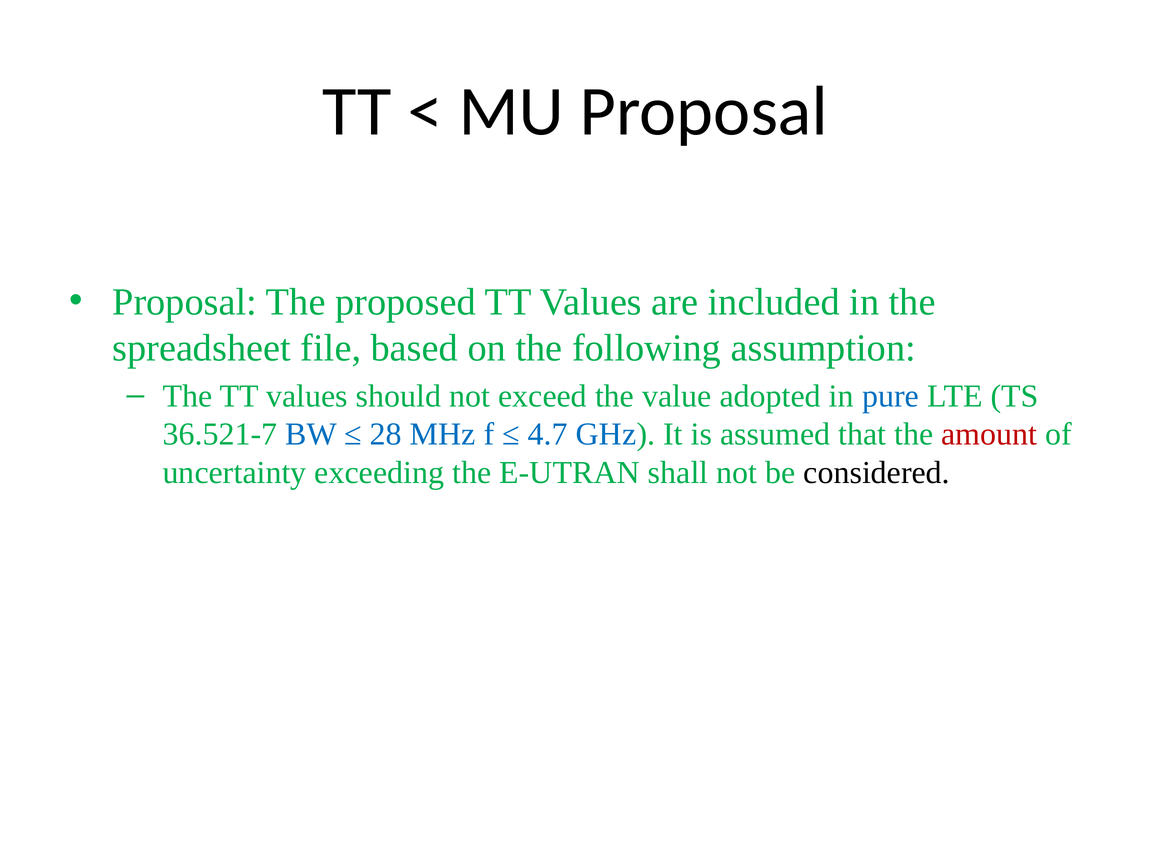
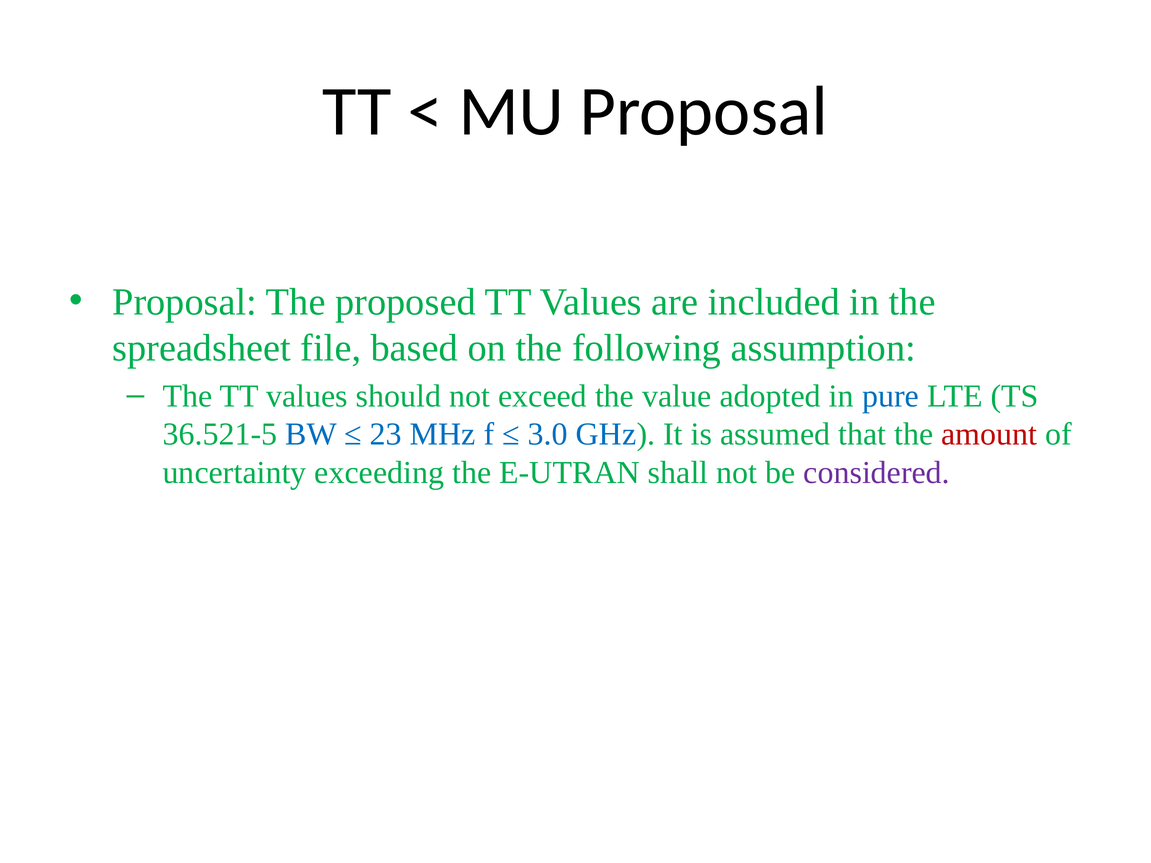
36.521-7: 36.521-7 -> 36.521-5 (220, 435)
28: 28 -> 23 (386, 435)
4.7: 4.7 -> 3.0 (548, 435)
considered colour: black -> purple (877, 473)
